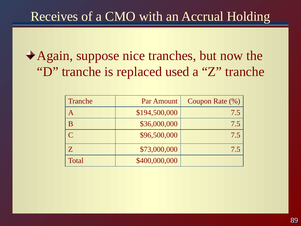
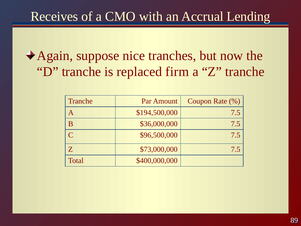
Holding: Holding -> Lending (249, 16)
used: used -> firm (177, 72)
